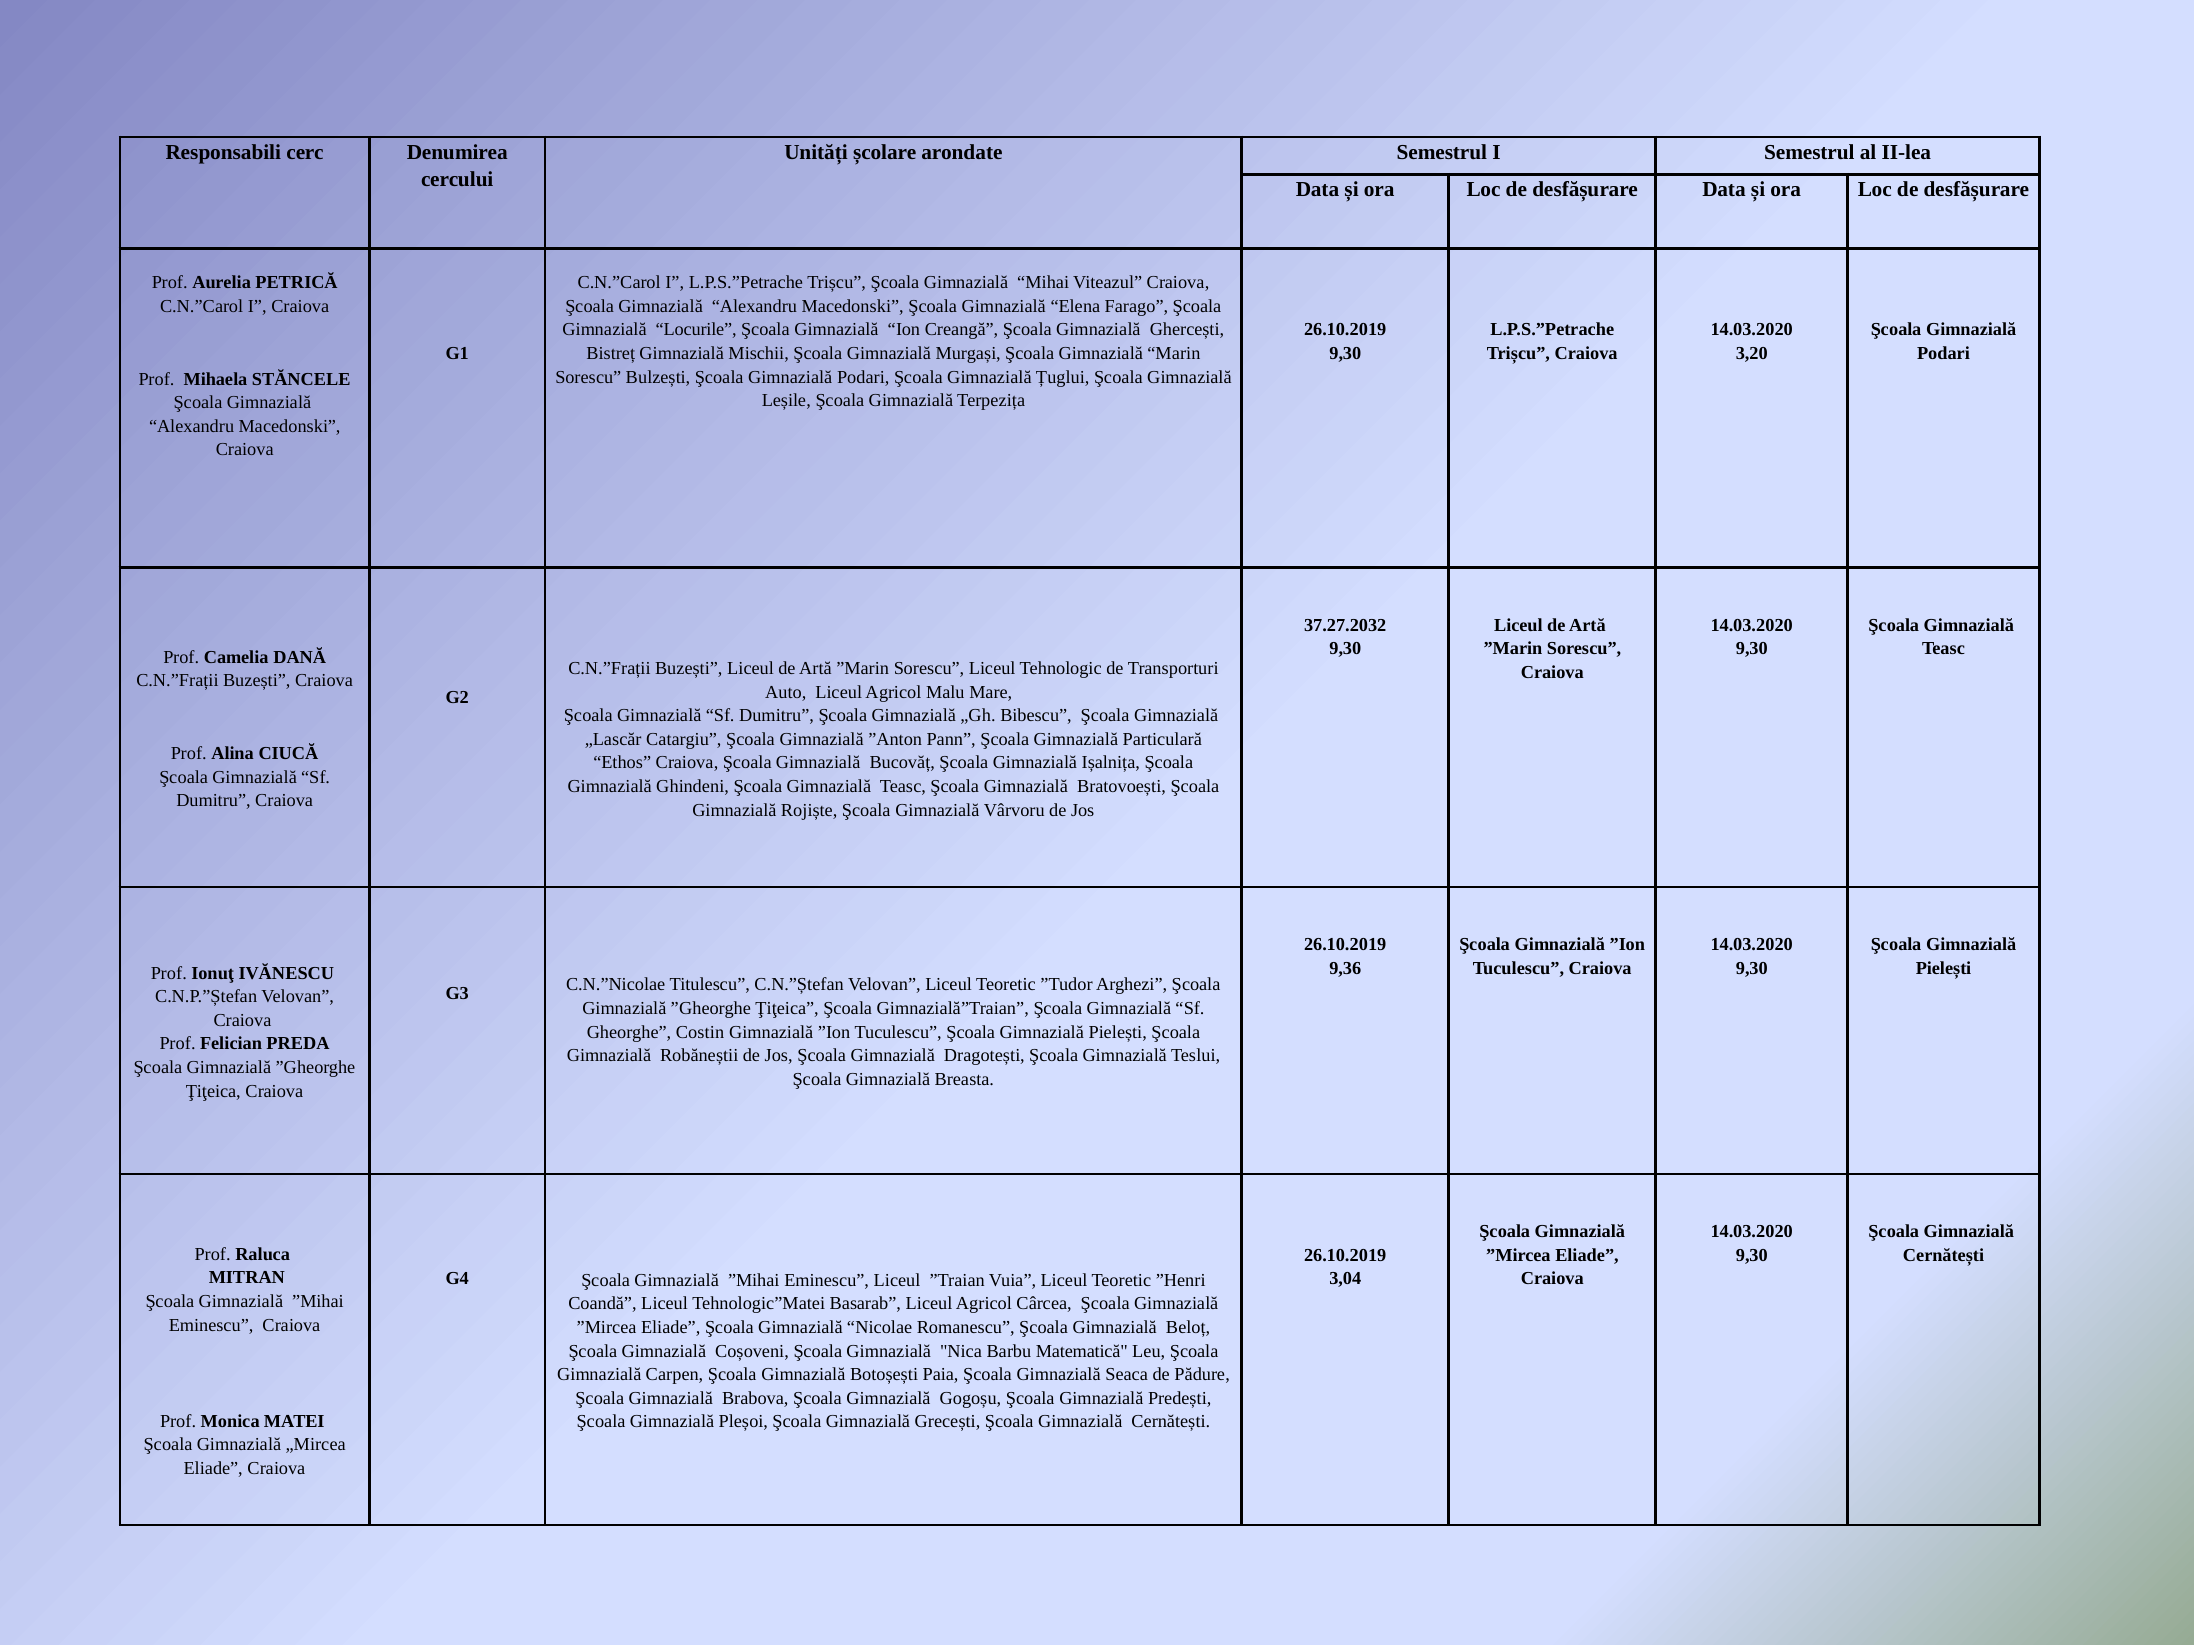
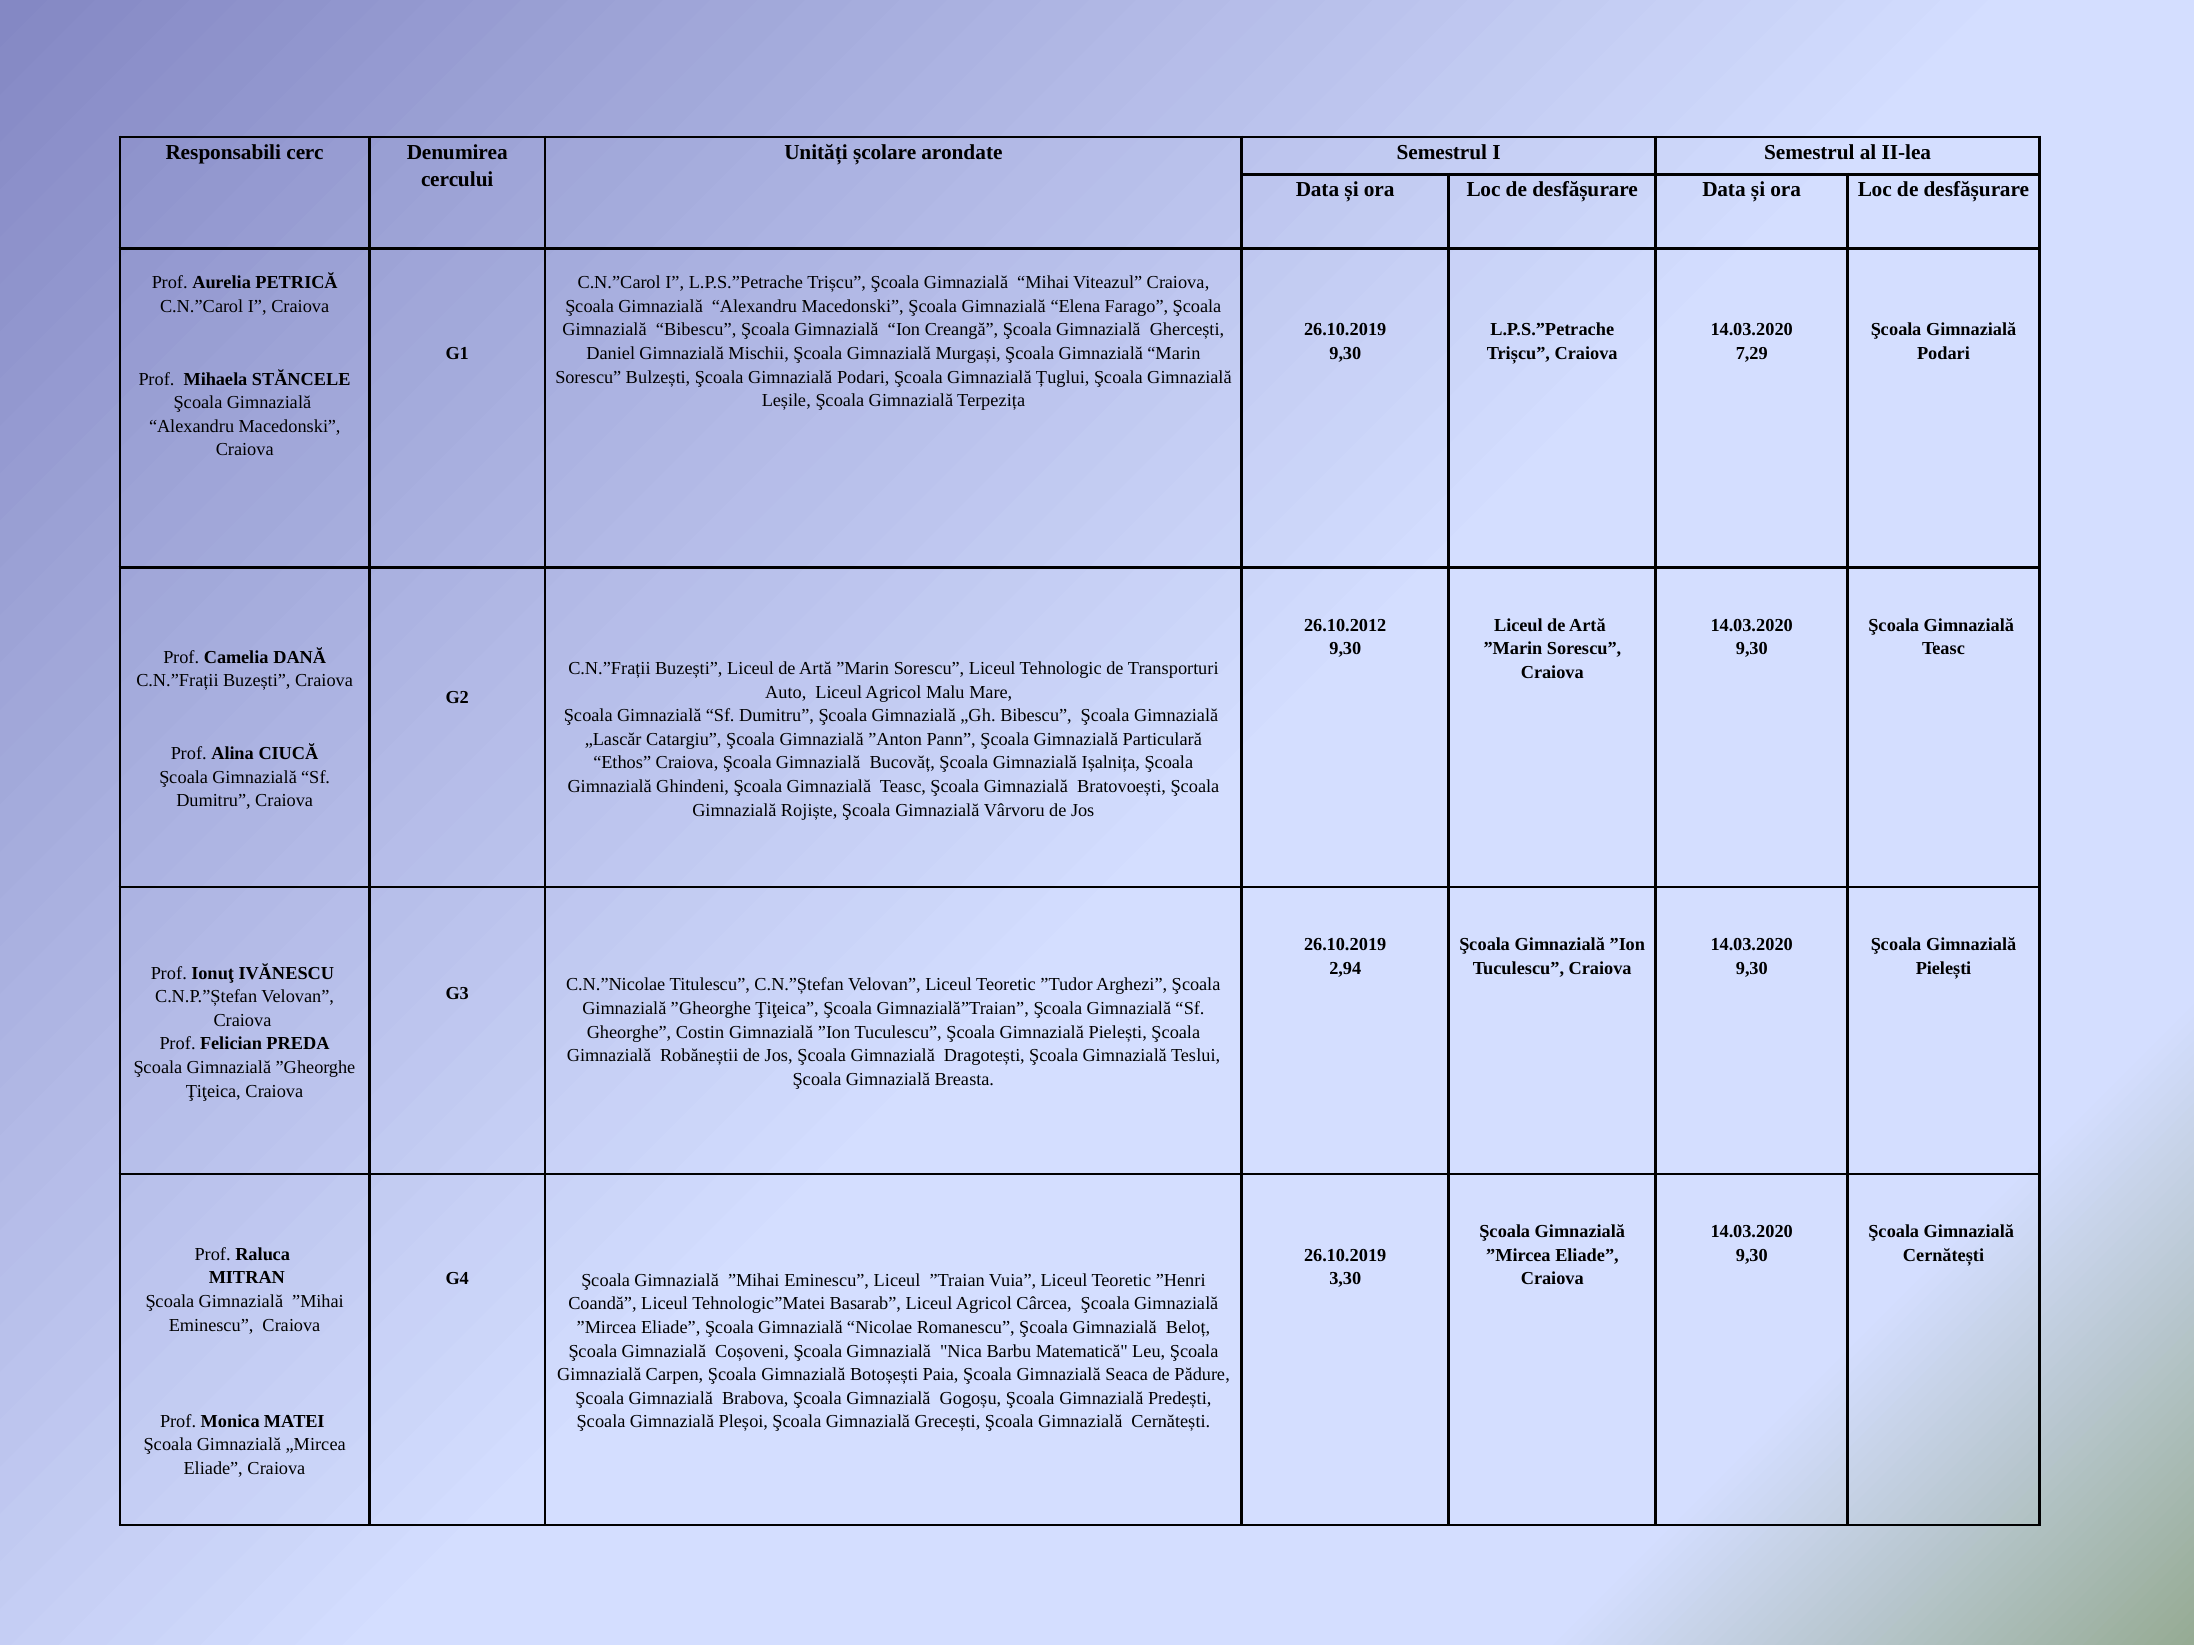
Gimnazială Locurile: Locurile -> Bibescu (696, 330)
Bistreț: Bistreț -> Daniel (611, 354)
3,20: 3,20 -> 7,29 (1752, 354)
37.27.2032: 37.27.2032 -> 26.10.2012 (1345, 626)
9,36: 9,36 -> 2,94 (1345, 968)
3,04: 3,04 -> 3,30 (1345, 1279)
